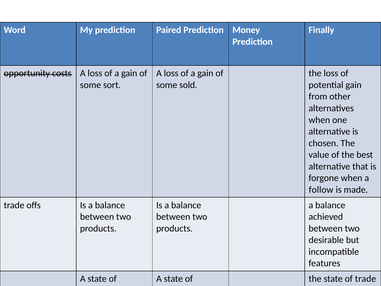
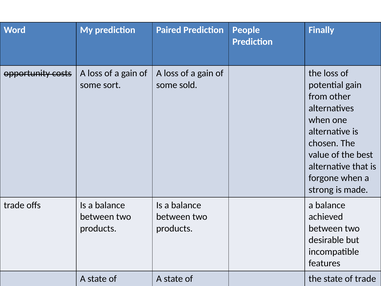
Money: Money -> People (246, 30)
follow: follow -> strong (321, 190)
